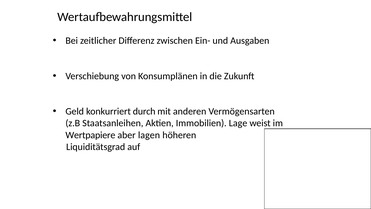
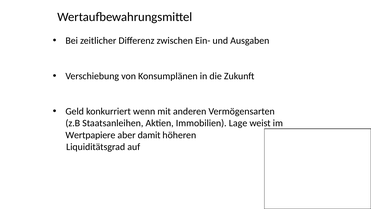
durch: durch -> wenn (144, 111)
lagen: lagen -> damit (149, 135)
